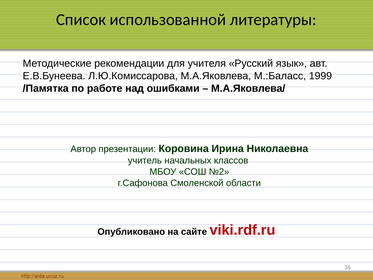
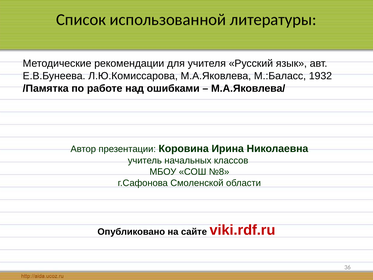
1999: 1999 -> 1932 (320, 76)
№2: №2 -> №8 (219, 172)
